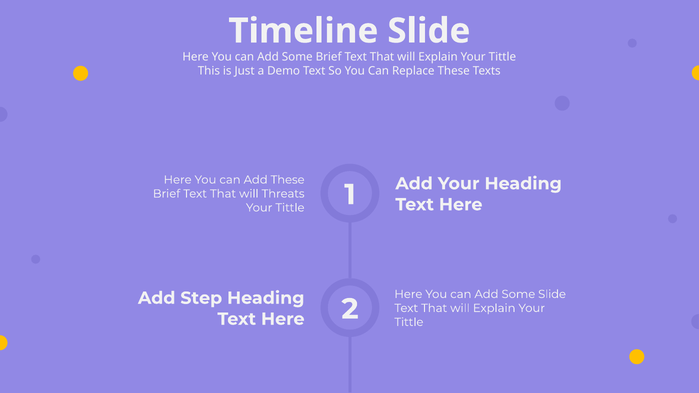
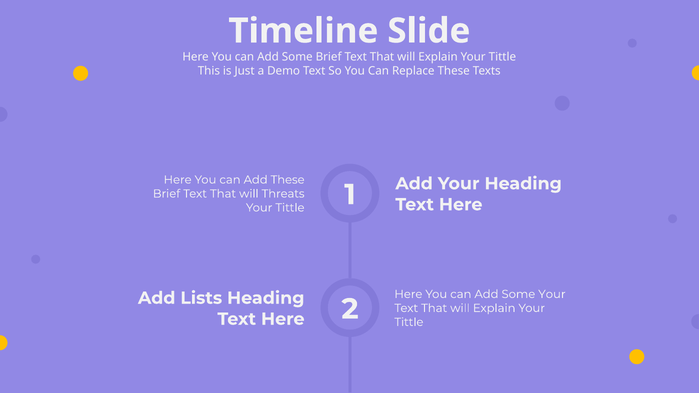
Some Slide: Slide -> Your (552, 294)
Step: Step -> Lists (201, 298)
